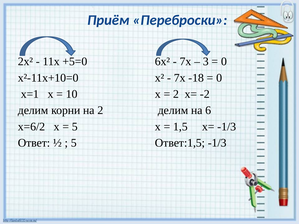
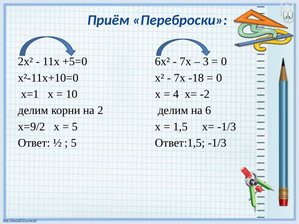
2: 2 -> 4 (176, 94)
х=6/2: х=6/2 -> х=9/2 (32, 127)
